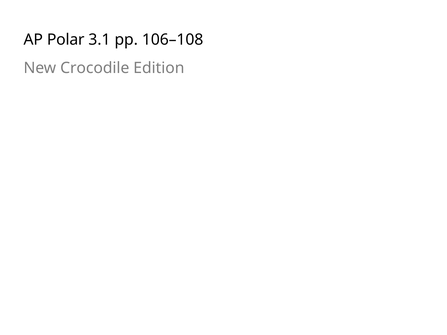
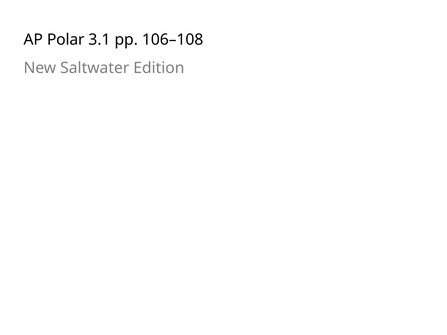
Crocodile: Crocodile -> Saltwater (95, 68)
